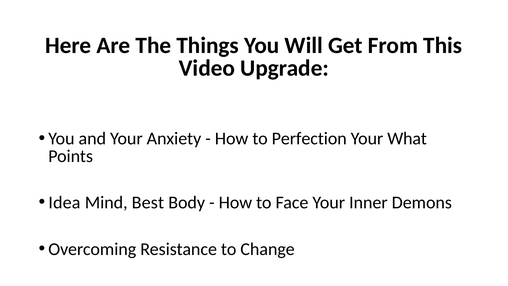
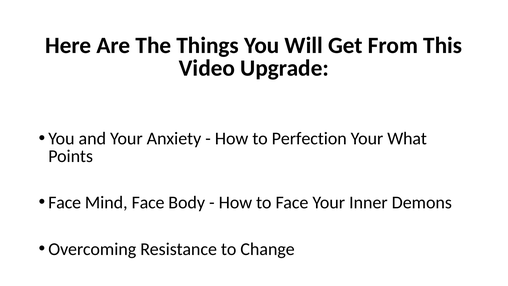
Idea: Idea -> Face (65, 203)
Mind Best: Best -> Face (148, 203)
